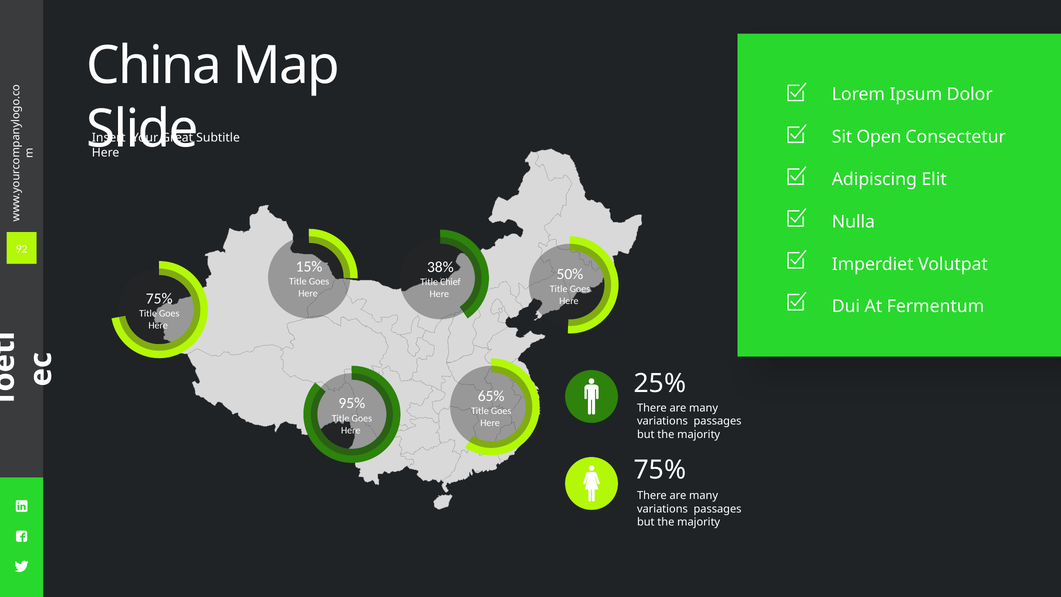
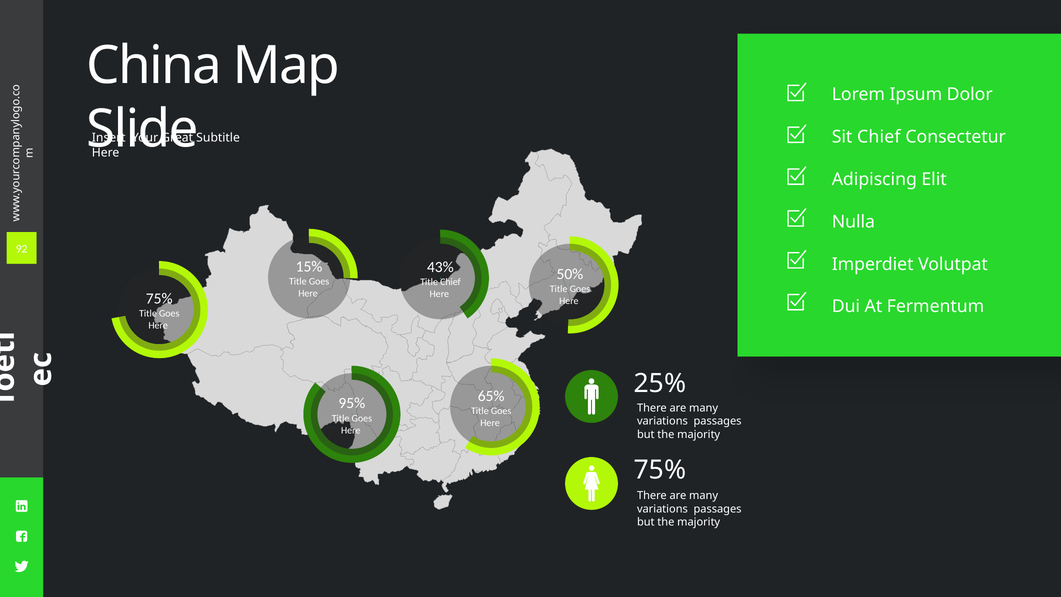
Sit Open: Open -> Chief (879, 137)
38%: 38% -> 43% (440, 267)
